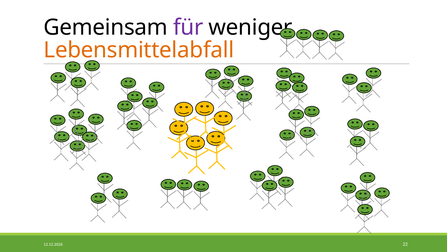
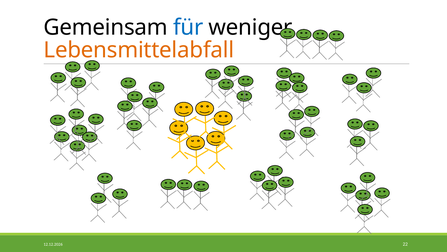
für colour: purple -> blue (188, 27)
